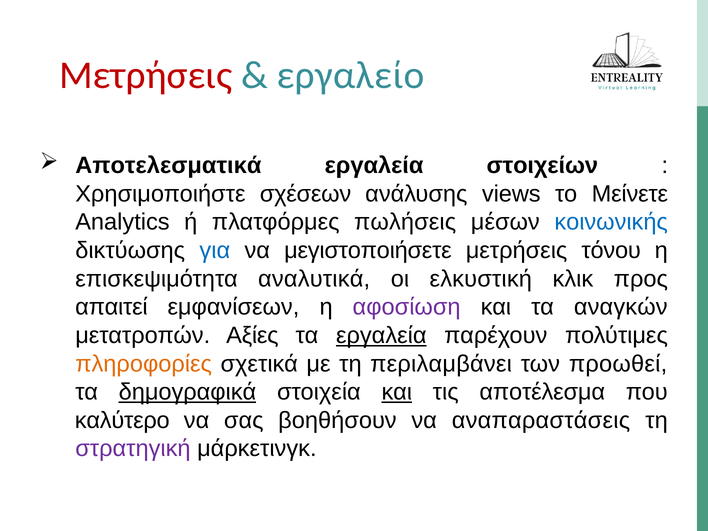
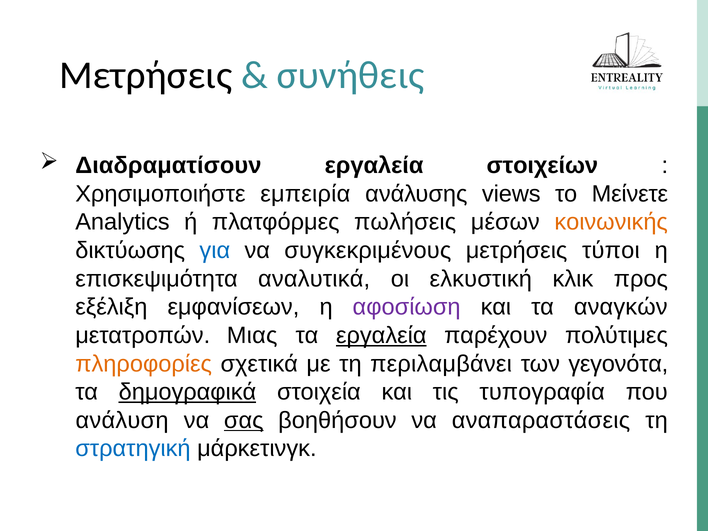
Μετρήσεις colour: red -> black (146, 75)
εργαλείο: εργαλείο -> συνήθεις (351, 75)
Αποτελεσματικά: Αποτελεσματικά -> Διαδραματίσουν (168, 165)
σχέσεων: σχέσεων -> εμπειρία (305, 194)
κοινωνικής colour: blue -> orange (611, 222)
μεγιστοποιήσετε: μεγιστοποιήσετε -> συγκεκριμένους (368, 250)
τόνου: τόνου -> τύποι (611, 250)
απαιτεί: απαιτεί -> εξέλιξη (111, 307)
Αξίες: Αξίες -> Μιας (252, 335)
προωθεί: προωθεί -> γεγονότα (618, 364)
και underline: present -> none (397, 392)
αποτέλεσμα: αποτέλεσμα -> τυπογραφία (542, 392)
καλύτερο: καλύτερο -> ανάλυση (122, 420)
σας underline: none -> present (244, 420)
στρατηγική colour: purple -> blue (133, 449)
